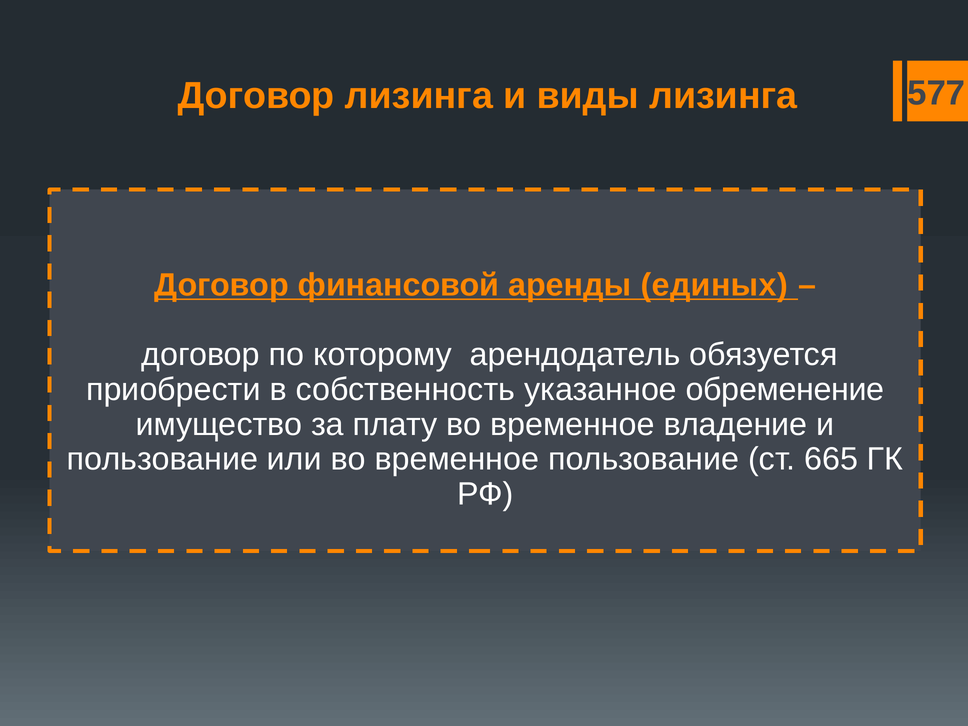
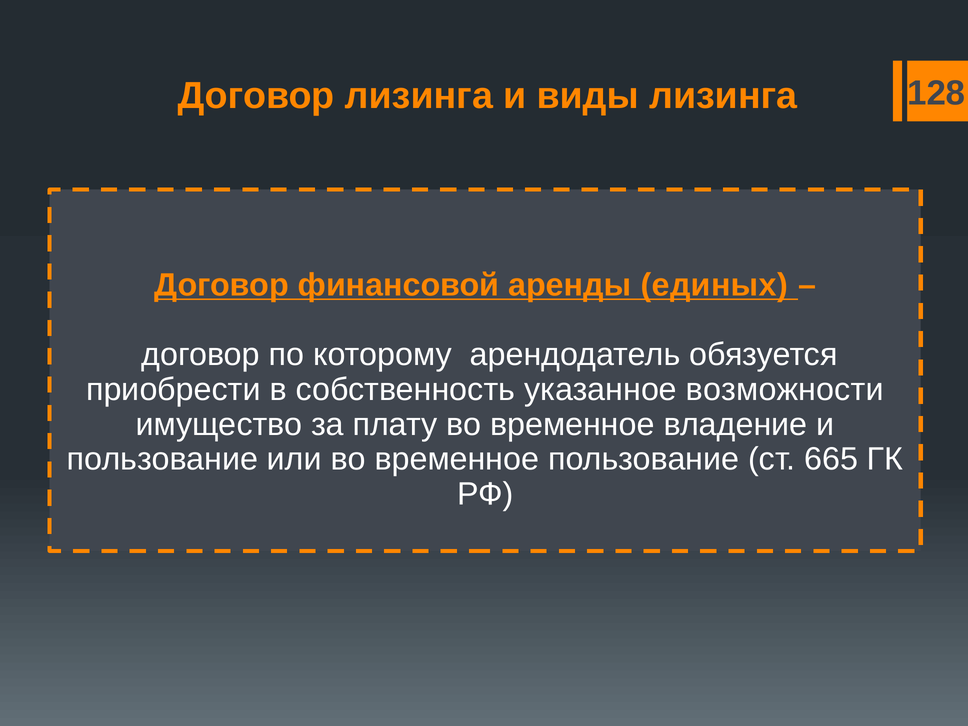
577: 577 -> 128 (936, 93)
обременение: обременение -> возможности (785, 390)
